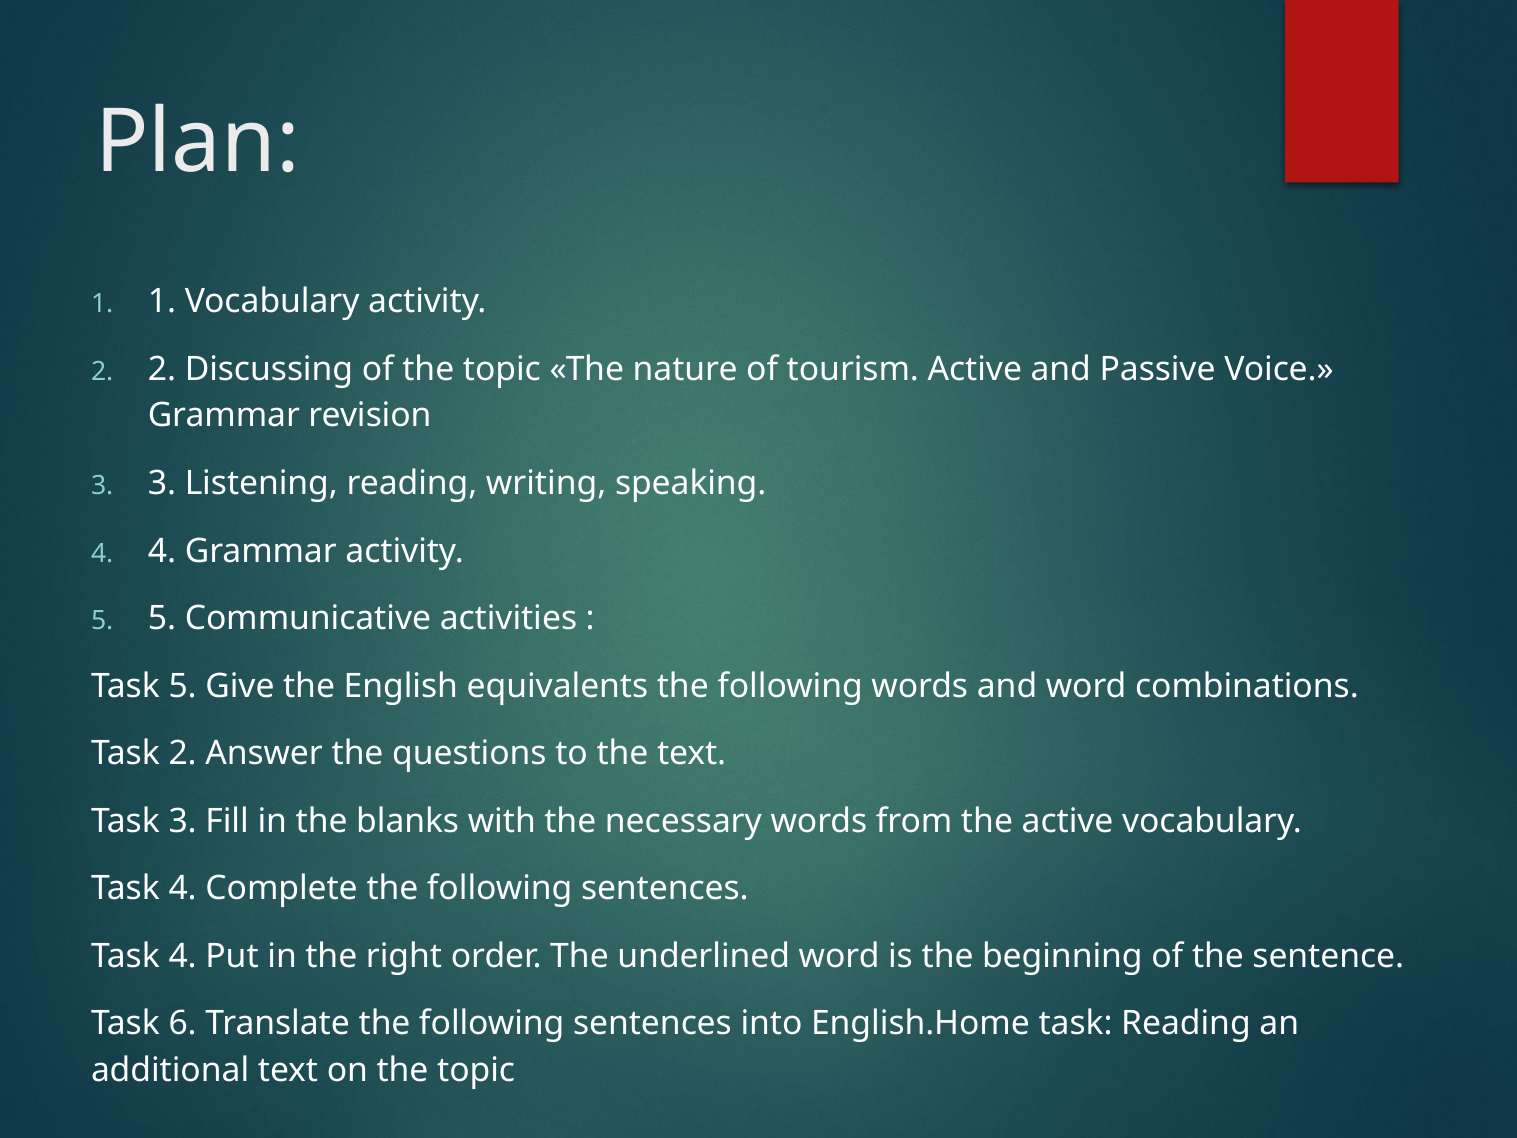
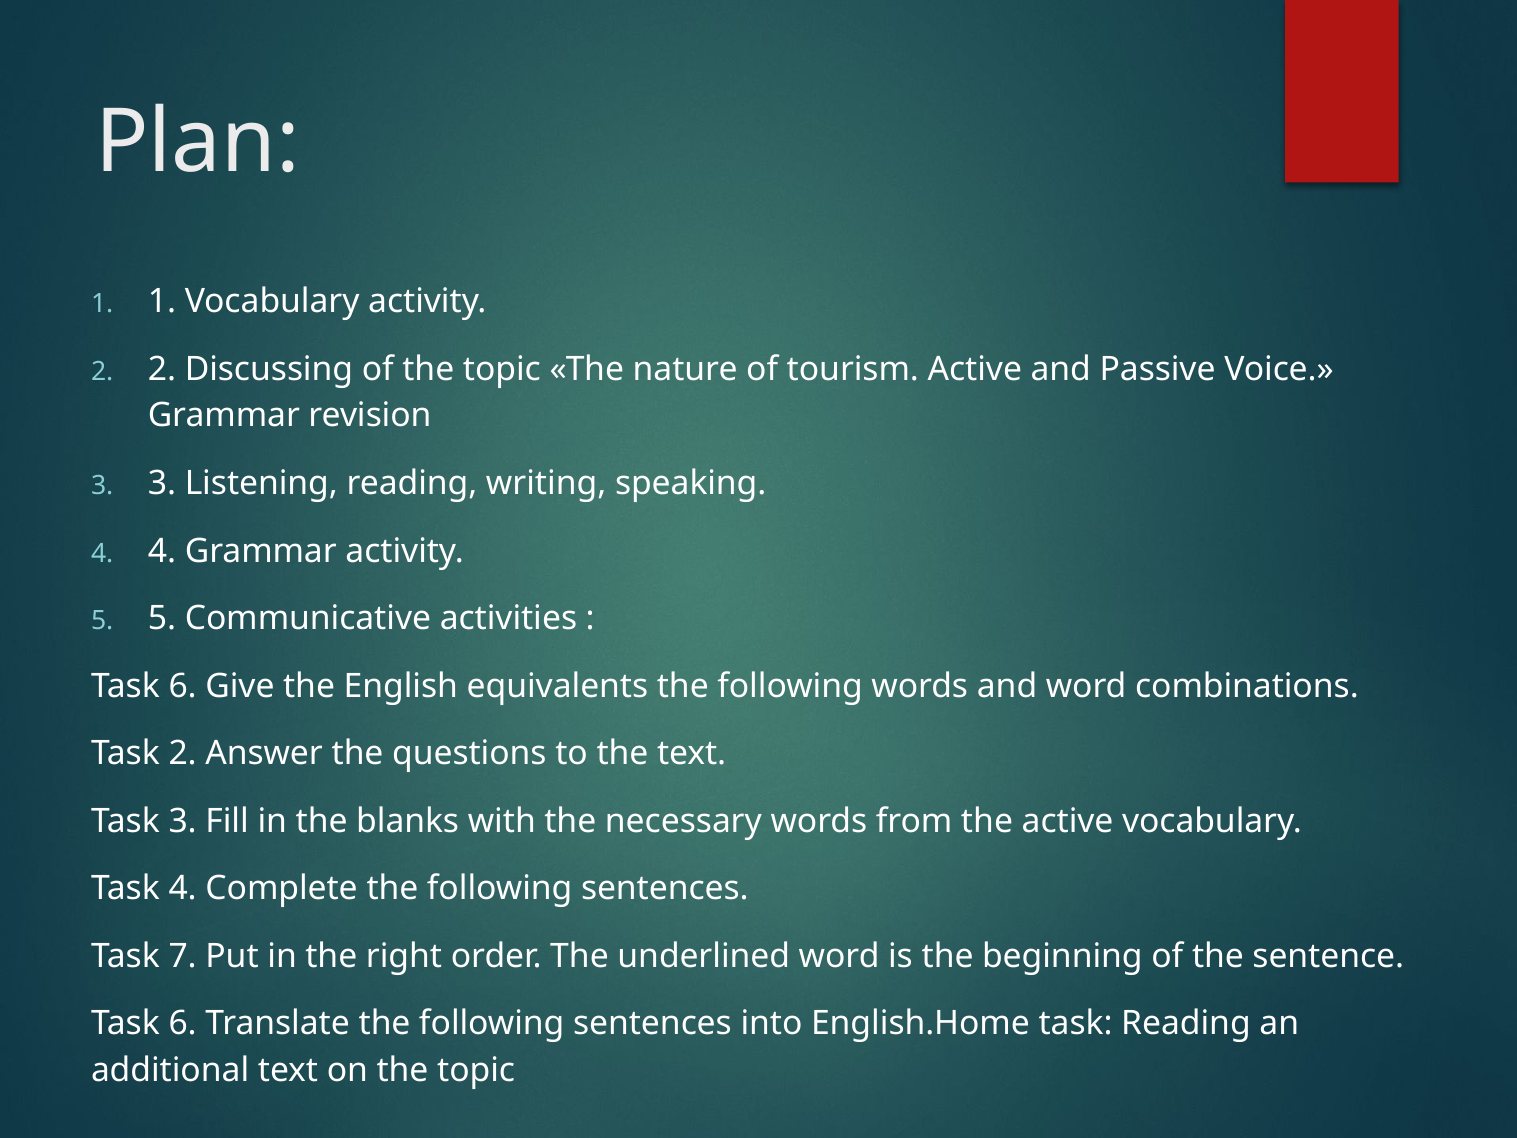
5: 5 -> 6 (183, 686)
4: 4 -> 7 (183, 956)
